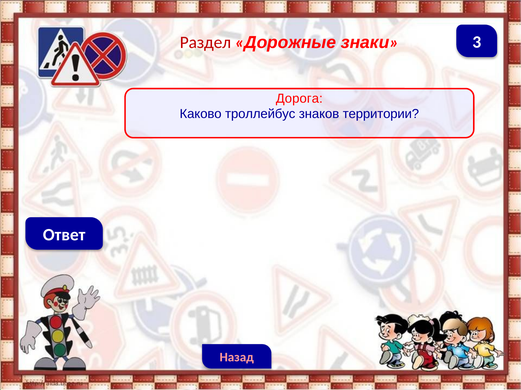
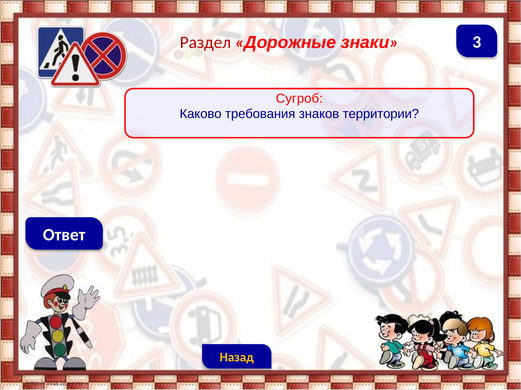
Дорога: Дорога -> Сугроб (299, 99)
троллейбус: троллейбус -> требования (260, 114)
Назад colour: pink -> yellow (237, 358)
